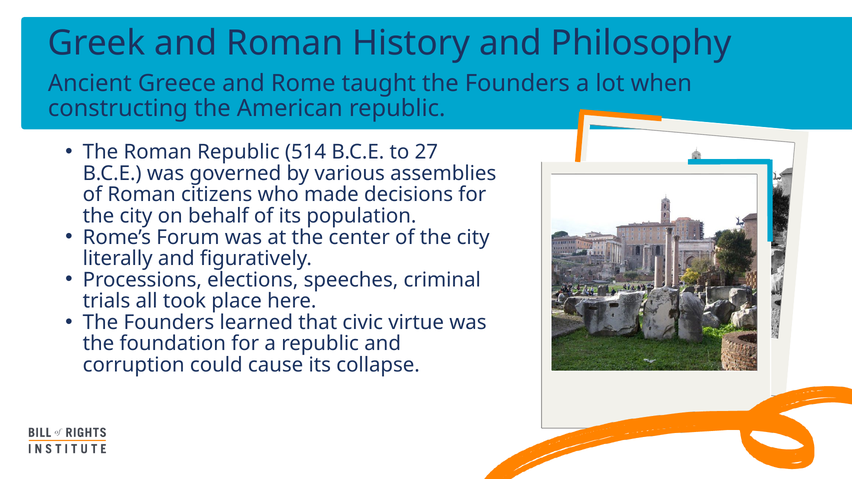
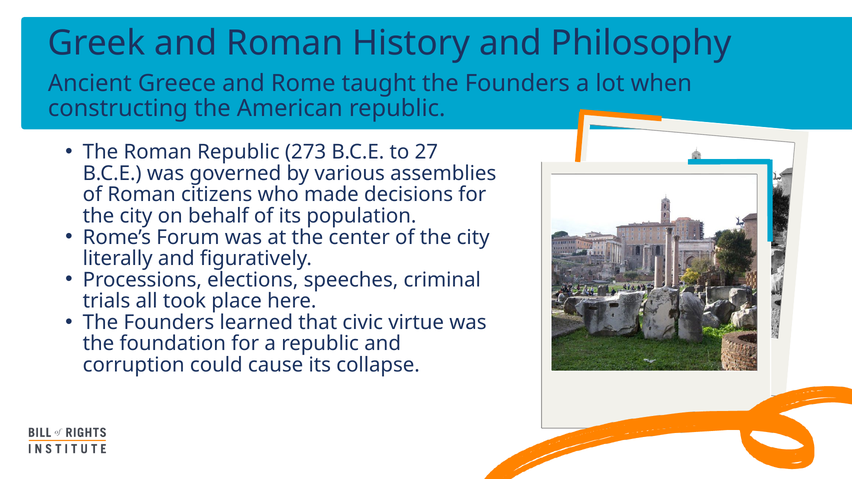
514: 514 -> 273 (306, 152)
